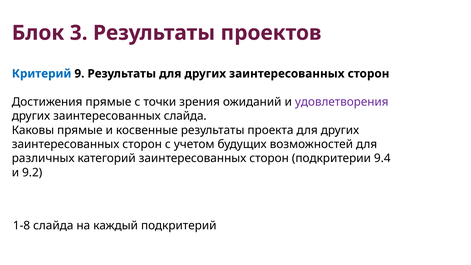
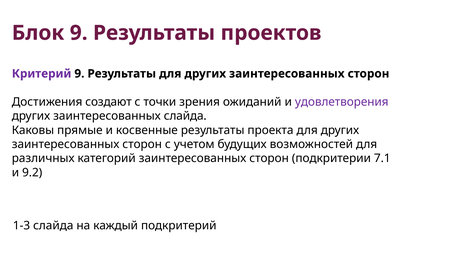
Блок 3: 3 -> 9 (79, 33)
Критерий colour: blue -> purple (42, 74)
Достижения прямые: прямые -> создают (109, 102)
9.4: 9.4 -> 7.1 (382, 158)
1-8: 1-8 -> 1-3 (21, 226)
